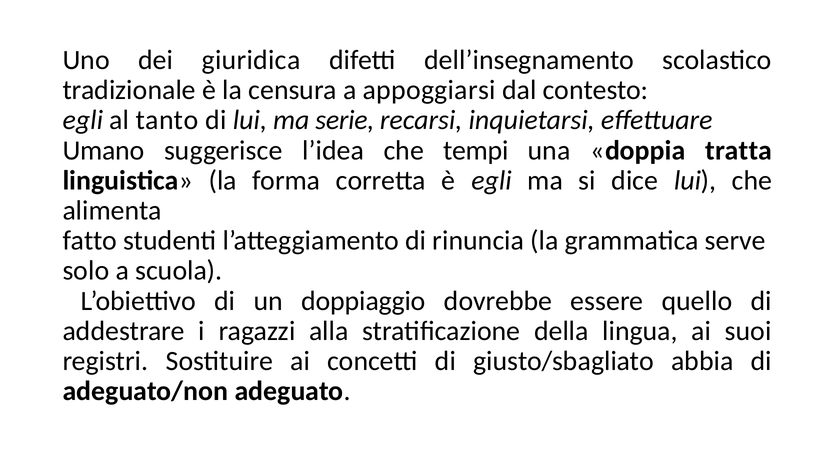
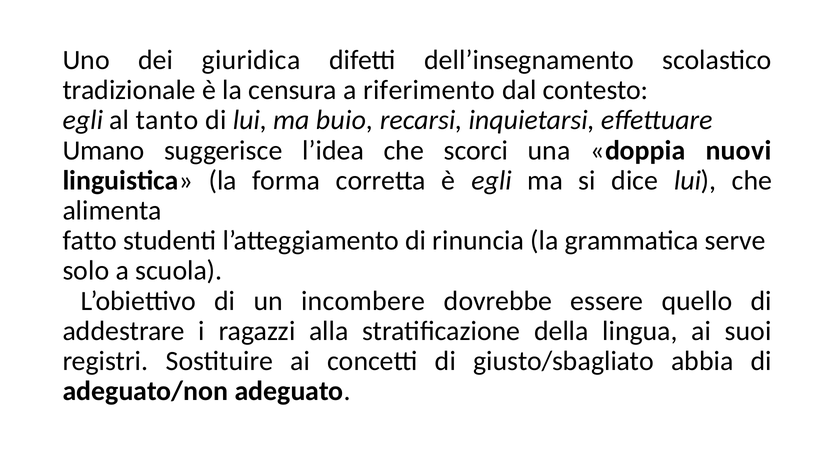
appoggiarsi: appoggiarsi -> riferimento (429, 90)
serie: serie -> buio (345, 120)
tempi: tempi -> scorci (476, 150)
tratta: tratta -> nuovi (739, 150)
doppiaggio: doppiaggio -> incombere (363, 301)
